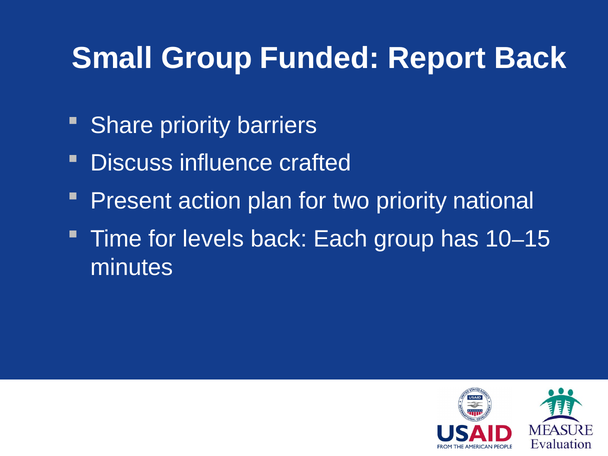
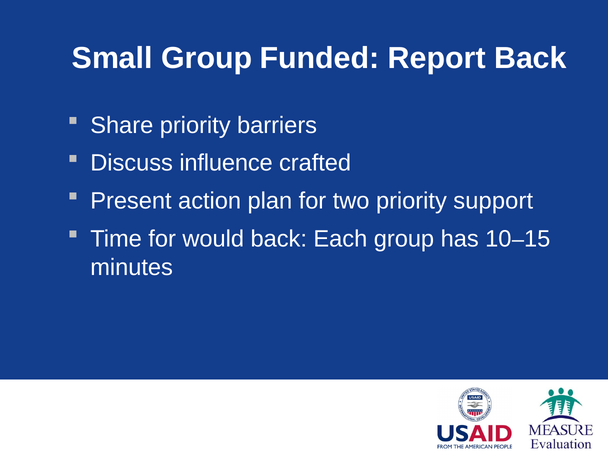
national: national -> support (493, 201)
levels: levels -> would (213, 239)
